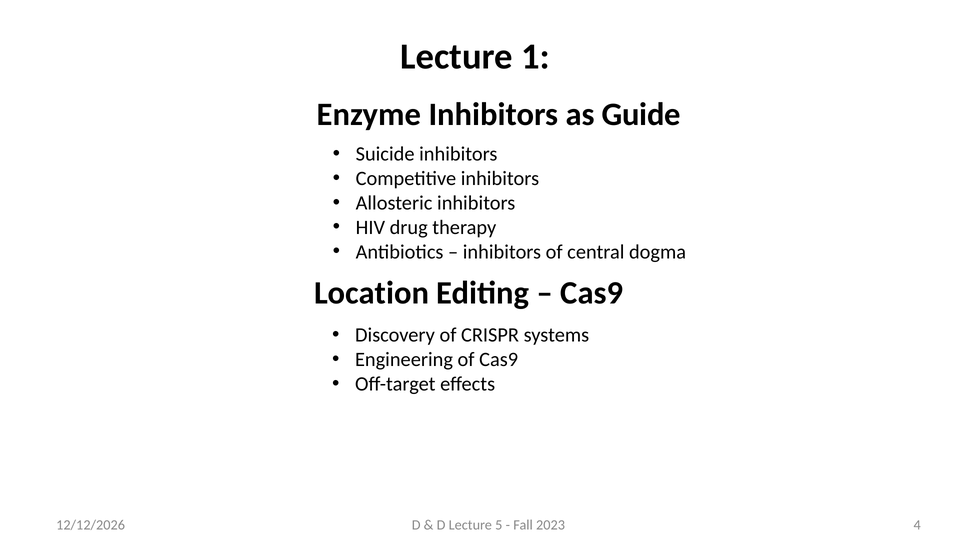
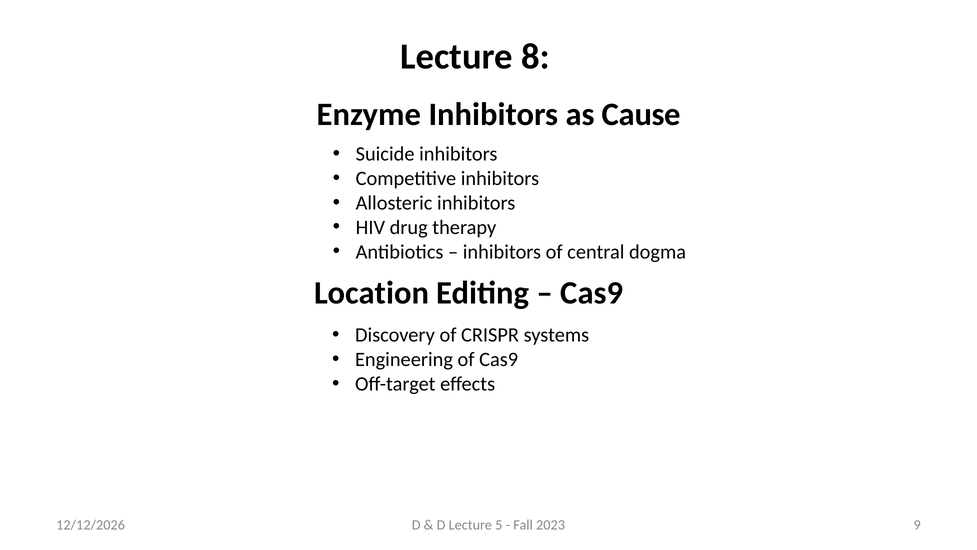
1: 1 -> 8 (535, 57)
Guide: Guide -> Cause (641, 114)
4: 4 -> 9 (917, 525)
